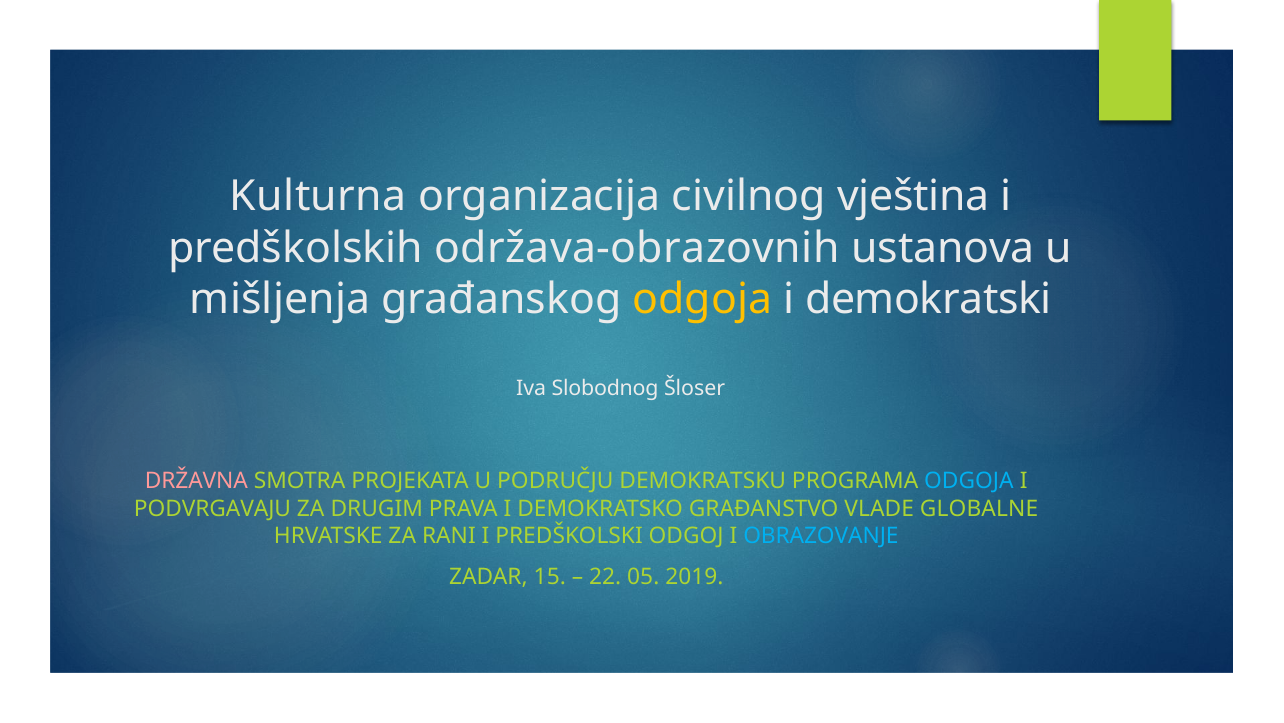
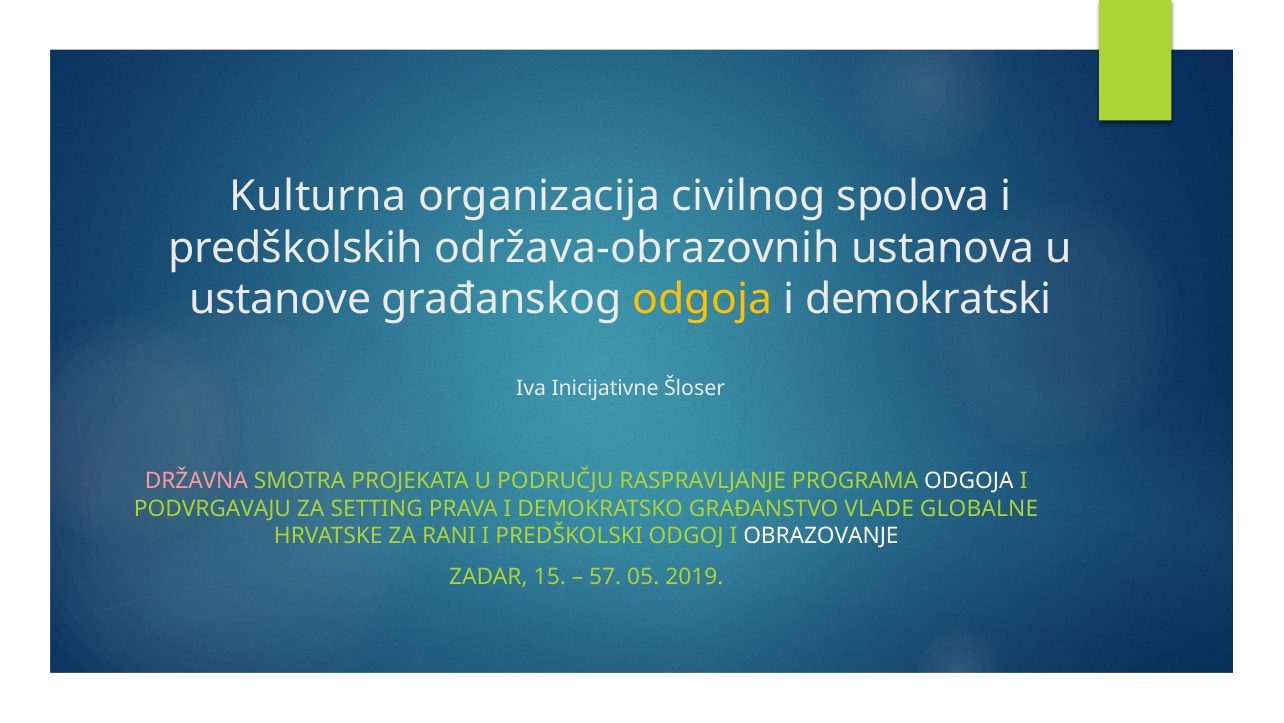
vještina: vještina -> spolova (913, 197)
mišljenja: mišljenja -> ustanove (280, 299)
Slobodnog: Slobodnog -> Inicijativne (605, 388)
DEMOKRATSKU: DEMOKRATSKU -> RASPRAVLJANJE (703, 481)
ODGOJA colour: light blue -> white (969, 481)
DRUGIM: DRUGIM -> SETTING (377, 508)
OBRAZOVANJE colour: light blue -> white (821, 536)
22: 22 -> 57 (605, 576)
